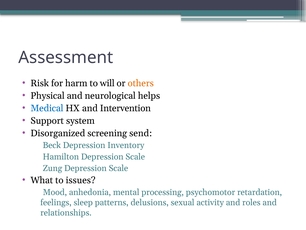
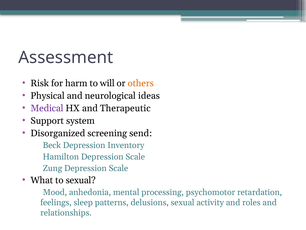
helps: helps -> ideas (149, 96)
Medical colour: blue -> purple (47, 108)
Intervention: Intervention -> Therapeutic (125, 108)
to issues: issues -> sexual (81, 180)
